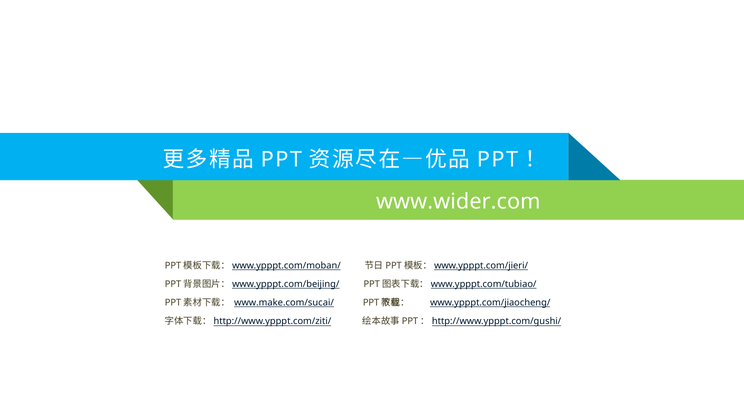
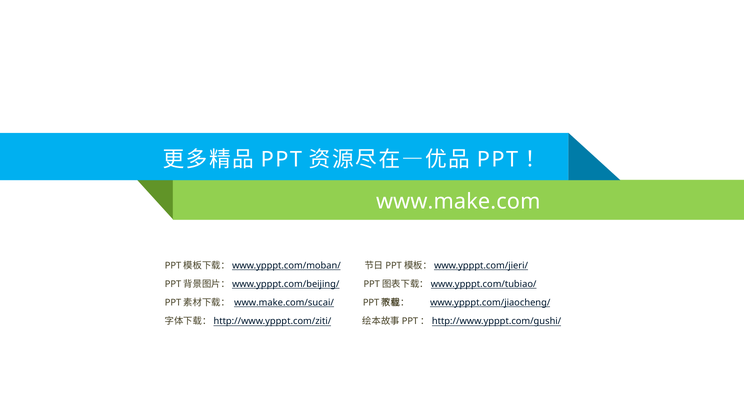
www.wider.com: www.wider.com -> www.make.com (458, 202)
